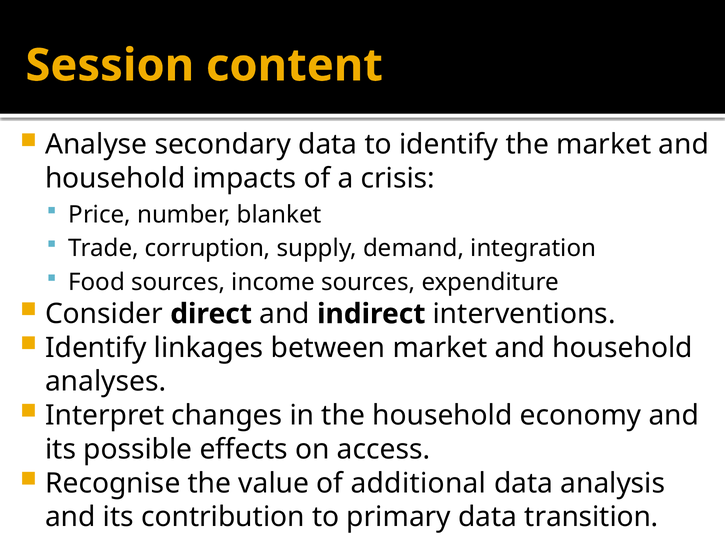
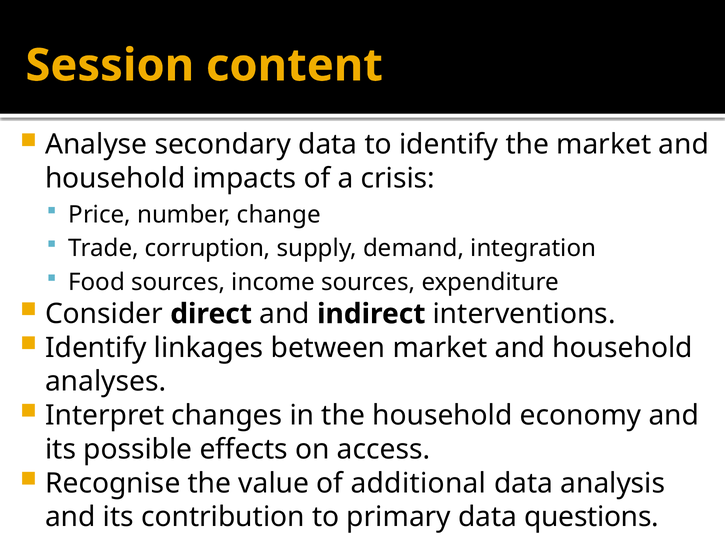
blanket: blanket -> change (279, 214)
transition: transition -> questions (592, 517)
